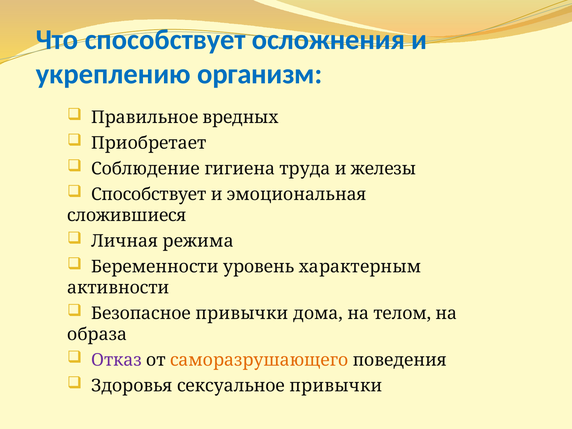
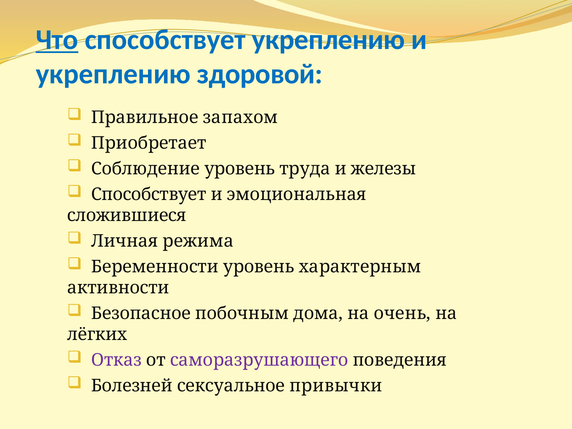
Что underline: none -> present (57, 40)
способствует осложнения: осложнения -> укреплению (328, 40)
организм: организм -> здоровой (260, 74)
вредных: вредных -> запахом (240, 117)
Соблюдение гигиена: гигиена -> уровень (240, 169)
Безопасное привычки: привычки -> побочным (242, 313)
телом: телом -> очень (402, 313)
образа: образа -> лёгких (97, 334)
саморазрушающего colour: orange -> purple (259, 360)
Здоровья: Здоровья -> Болезней (132, 386)
